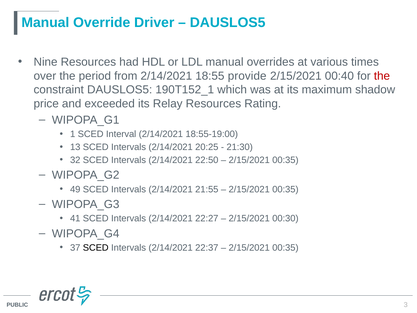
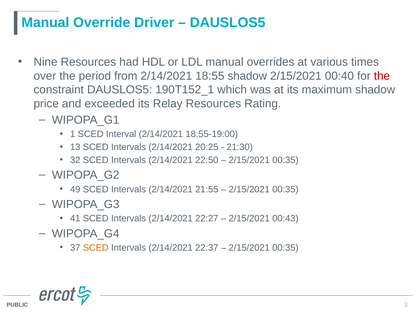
18:55 provide: provide -> shadow (247, 76)
00:30: 00:30 -> 00:43 (285, 218)
SCED colour: black -> orange (96, 248)
